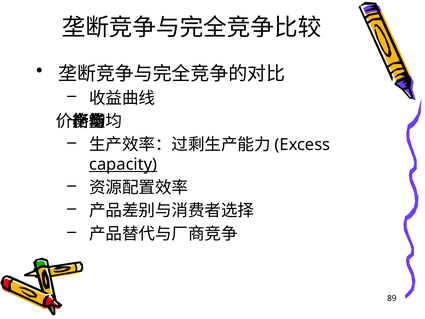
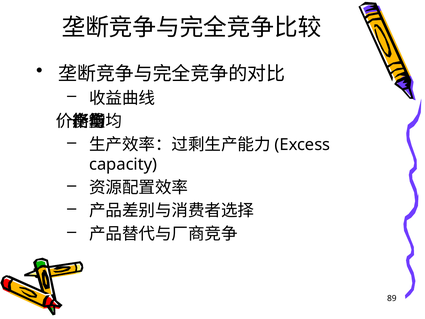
capacity underline: present -> none (123, 164)
